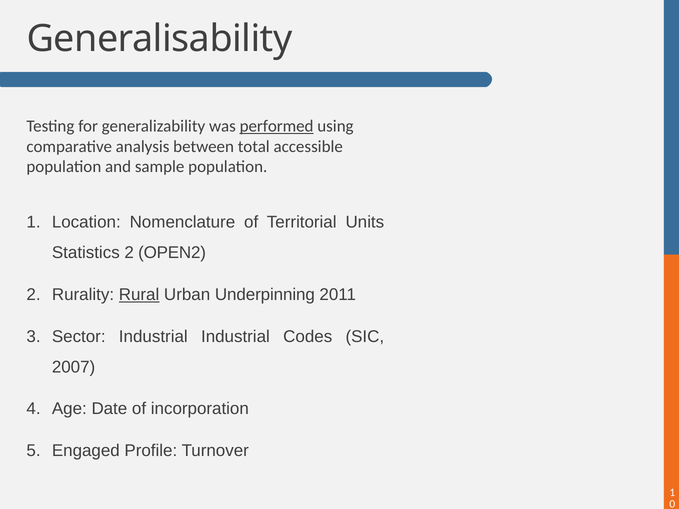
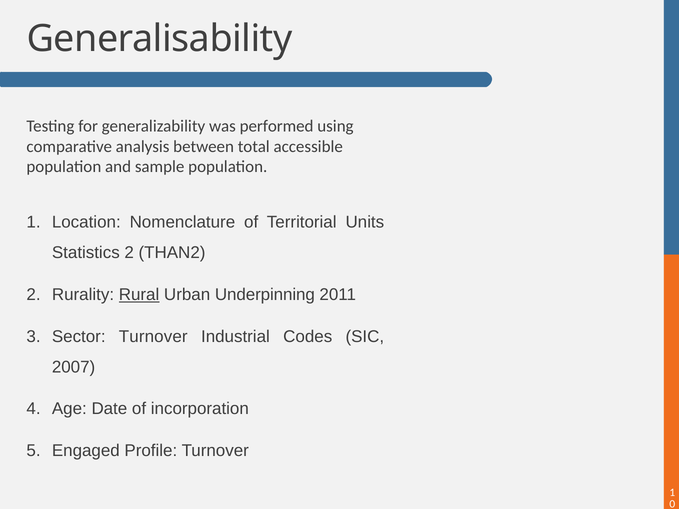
performed underline: present -> none (277, 126)
OPEN2: OPEN2 -> THAN2 (172, 253)
Sector Industrial: Industrial -> Turnover (153, 337)
